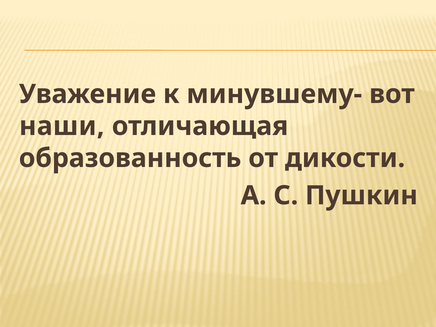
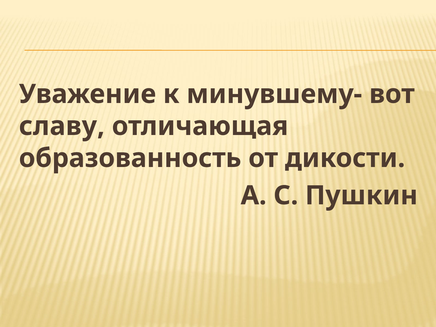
наши: наши -> славу (62, 126)
